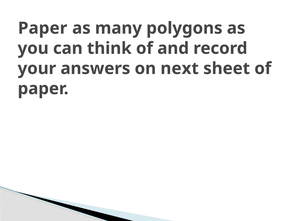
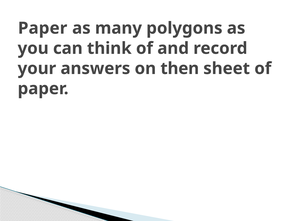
next: next -> then (180, 69)
